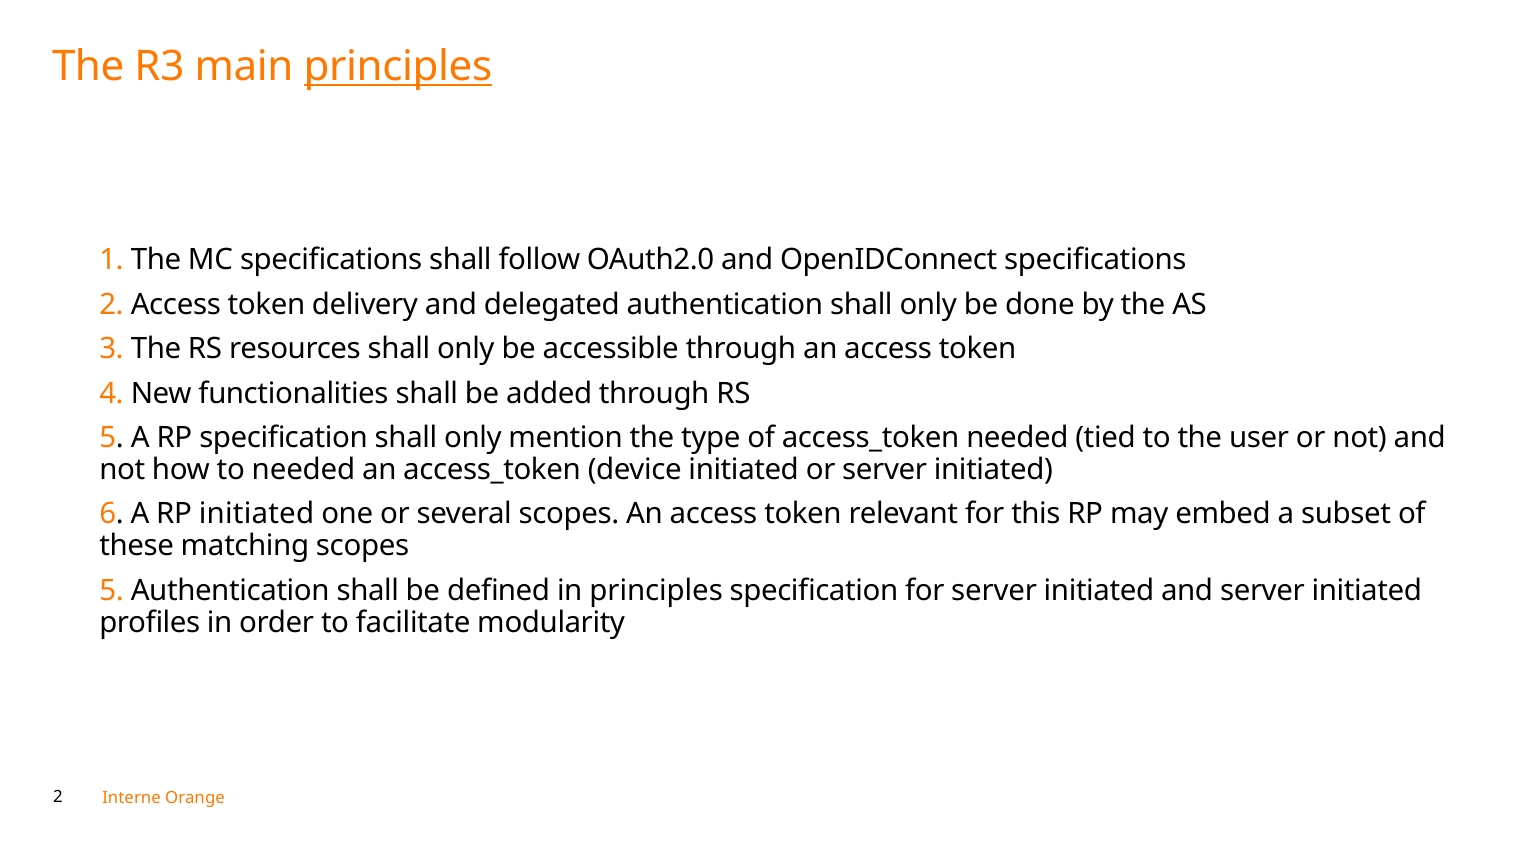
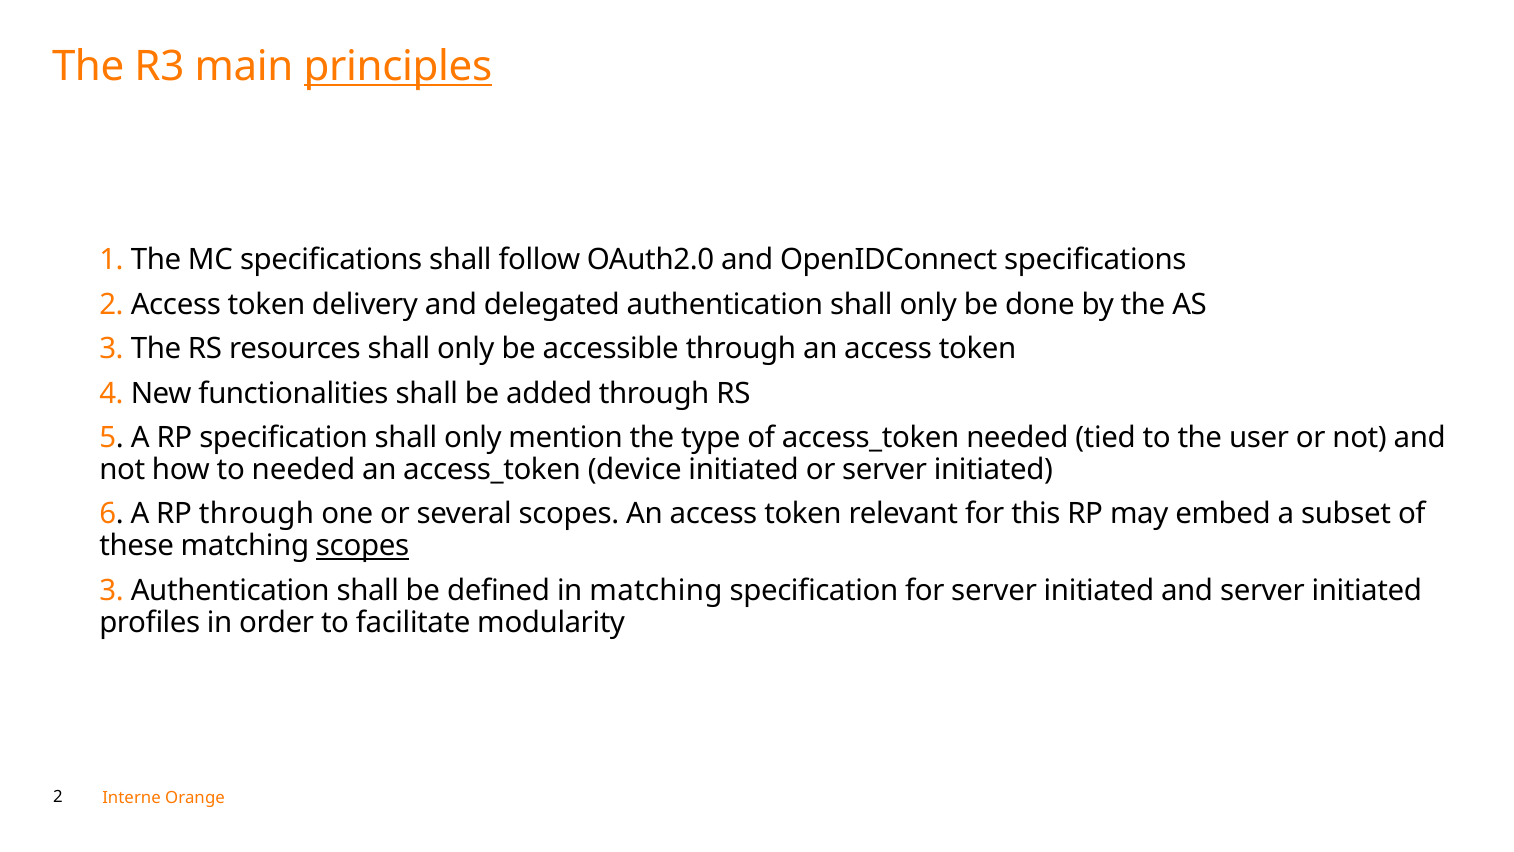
RP initiated: initiated -> through (256, 514)
scopes underline: none -> present (363, 546)
5: 5 -> 3 (112, 590)
in principles: principles -> matching (656, 590)
